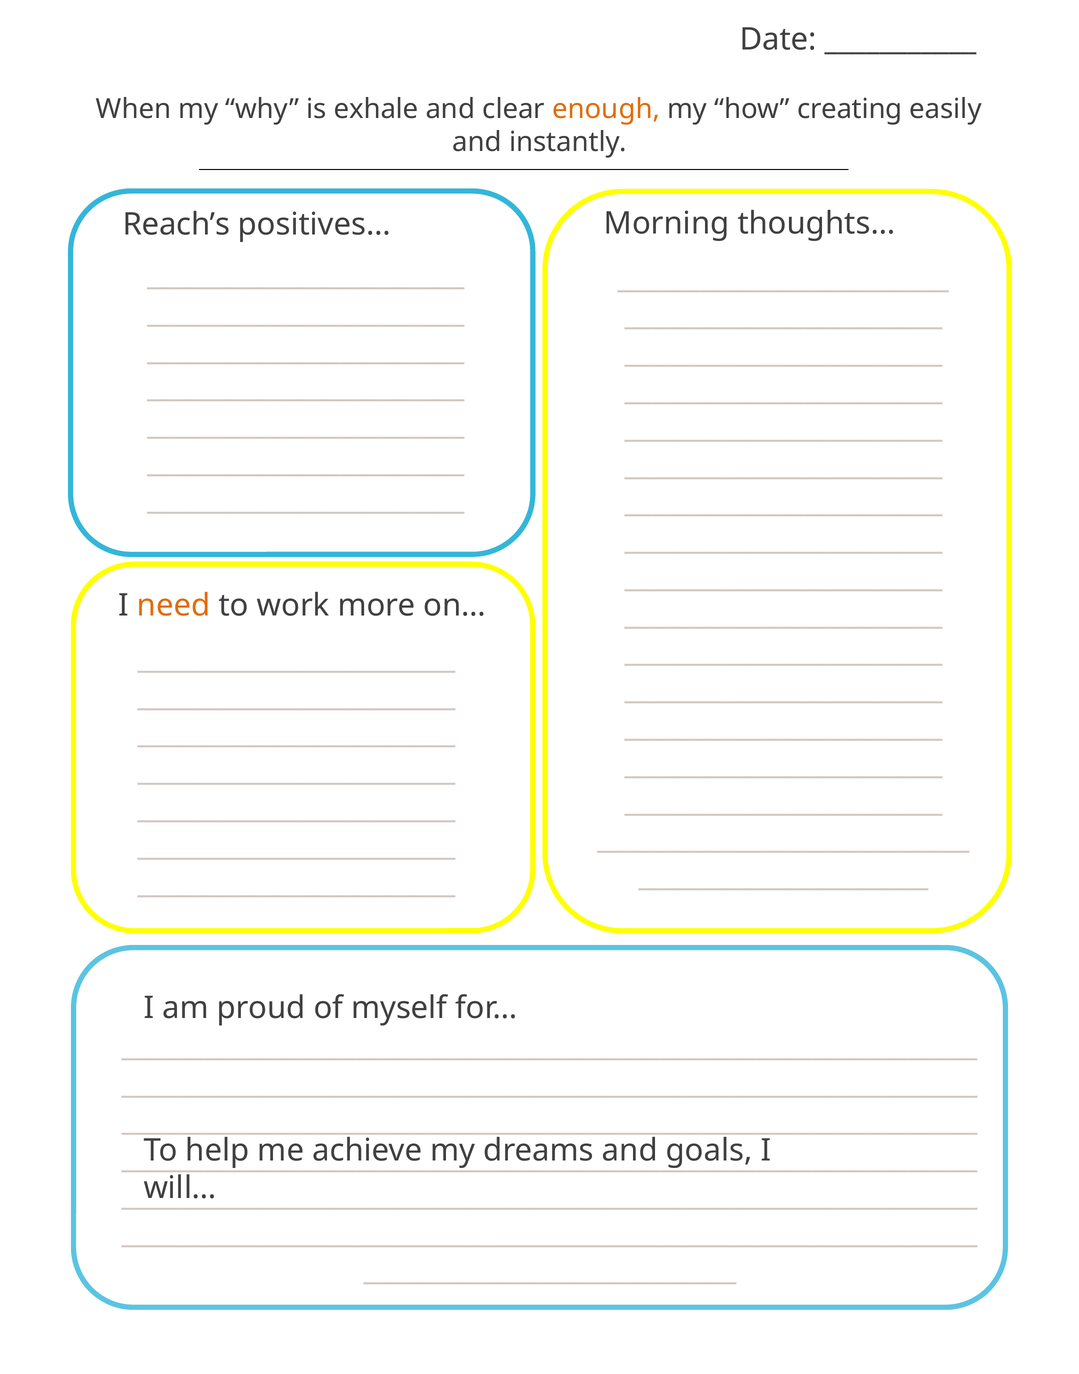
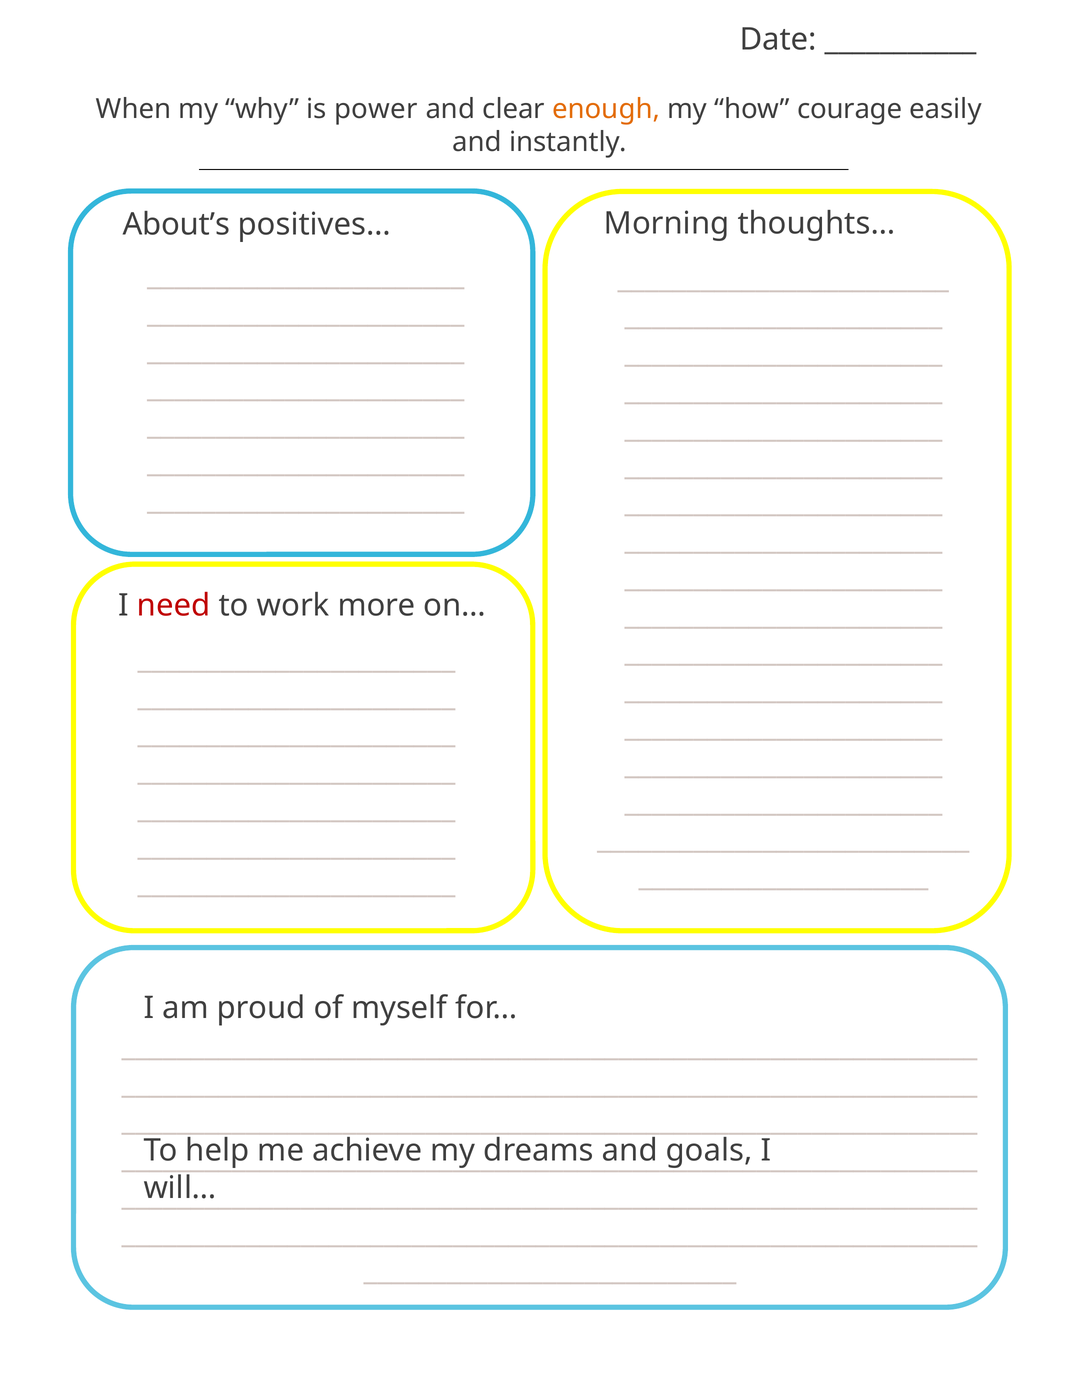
exhale: exhale -> power (376, 109)
creating: creating -> courage (850, 109)
Reach’s: Reach’s -> About’s (176, 224)
need colour: orange -> red (174, 605)
